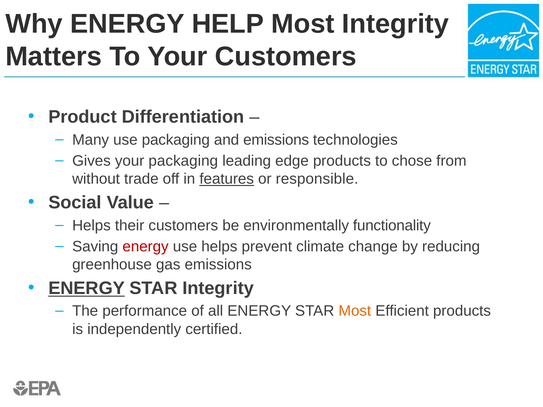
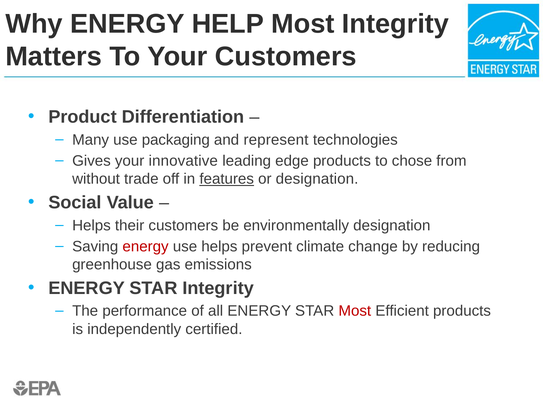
and emissions: emissions -> represent (276, 140)
your packaging: packaging -> innovative (183, 161)
or responsible: responsible -> designation (317, 179)
environmentally functionality: functionality -> designation (392, 225)
ENERGY underline: present -> none (87, 288)
Most colour: orange -> red (355, 311)
